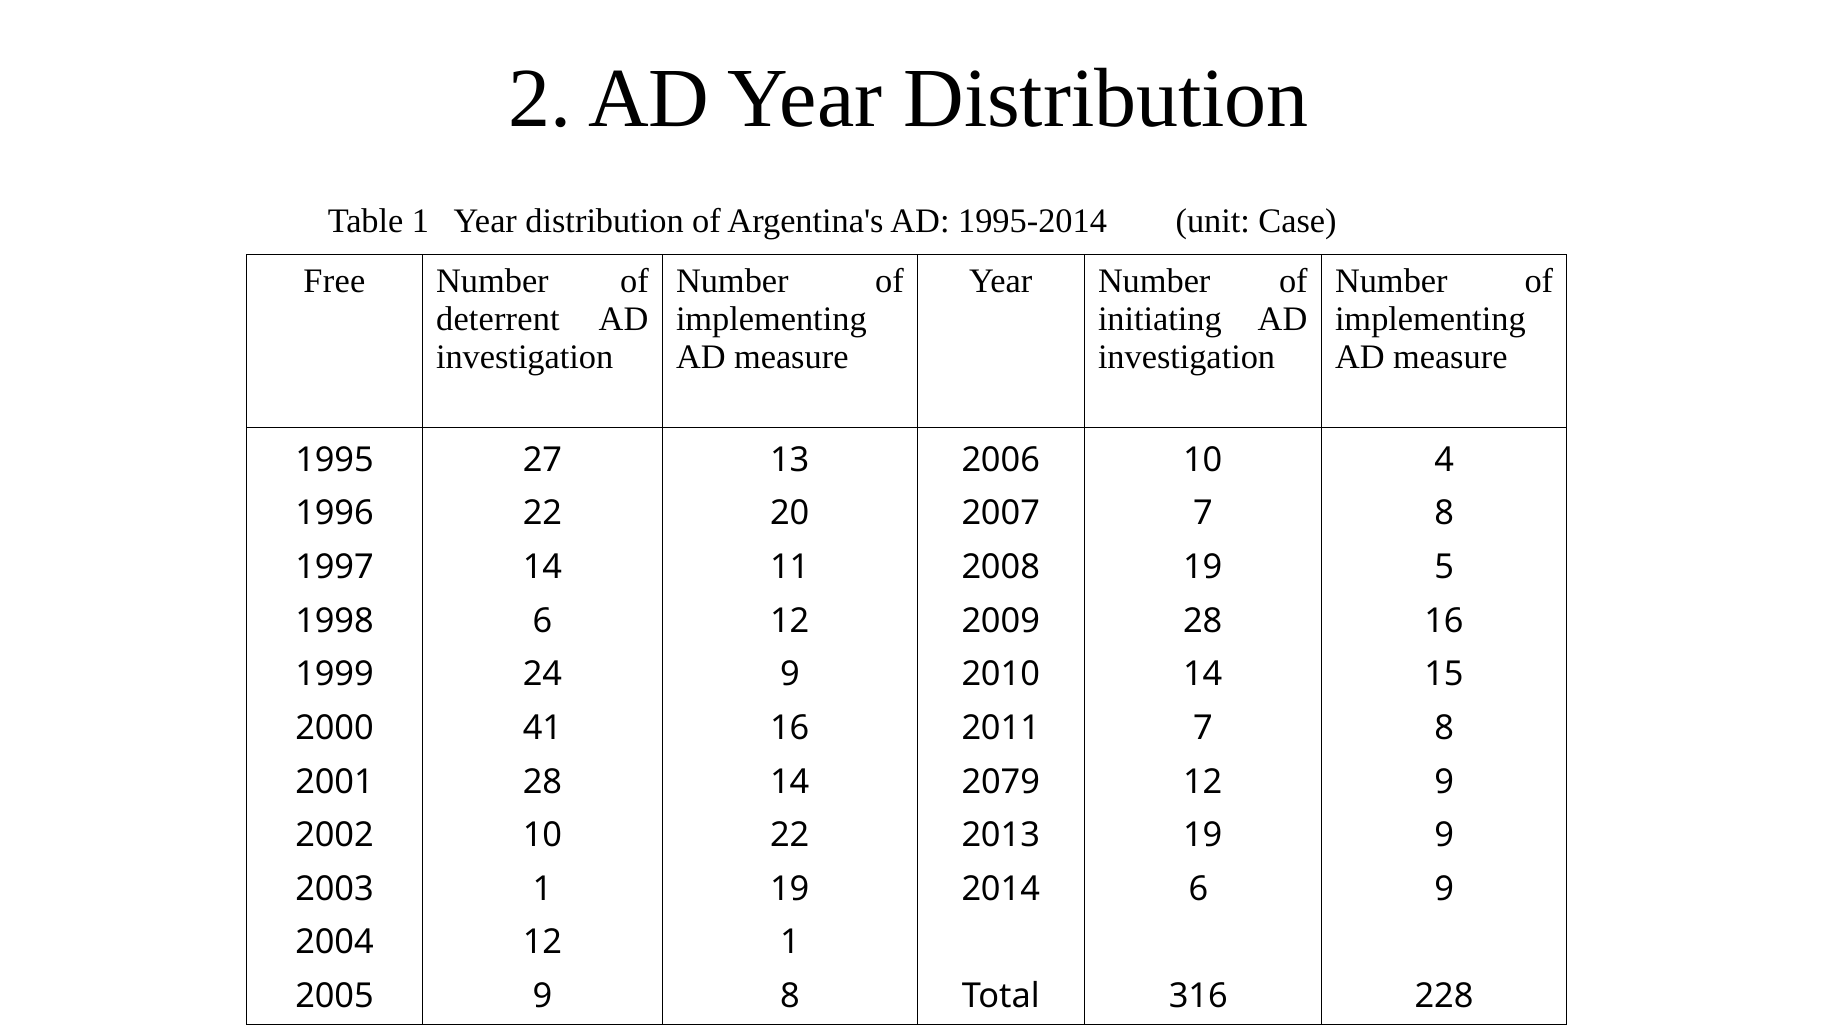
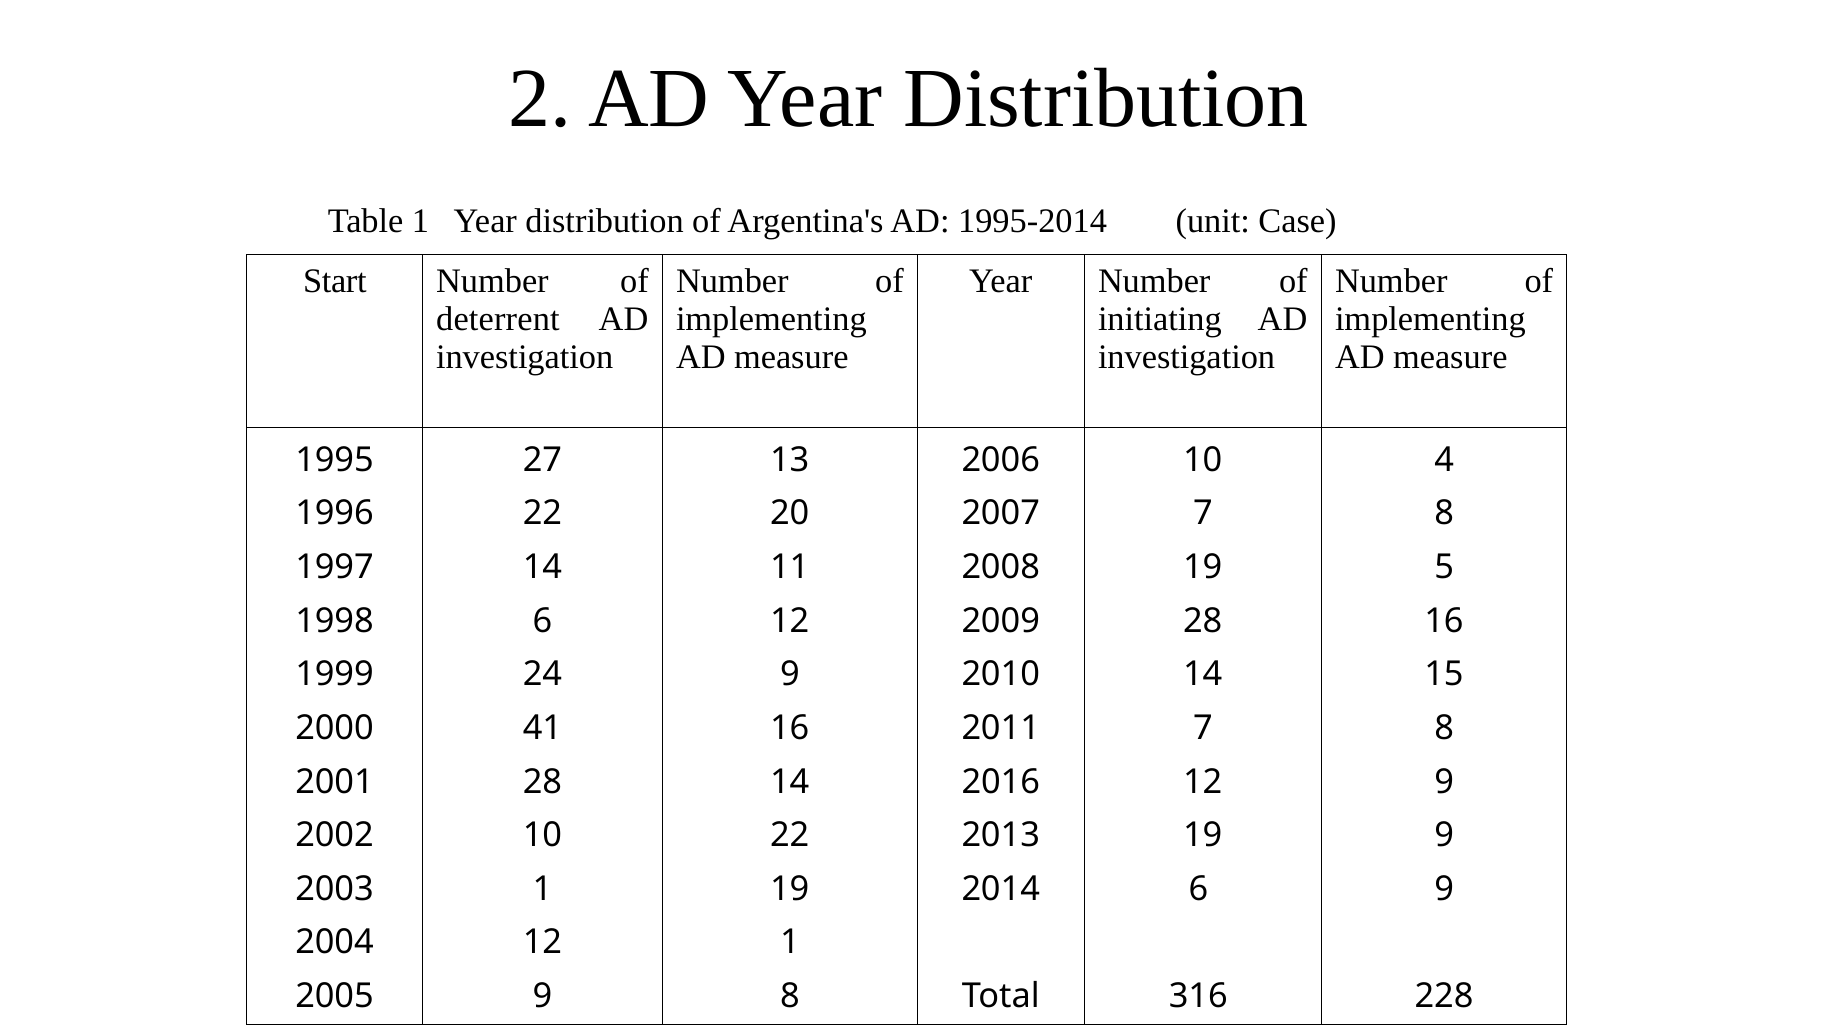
Free: Free -> Start (335, 281)
2079: 2079 -> 2016 (1001, 782)
